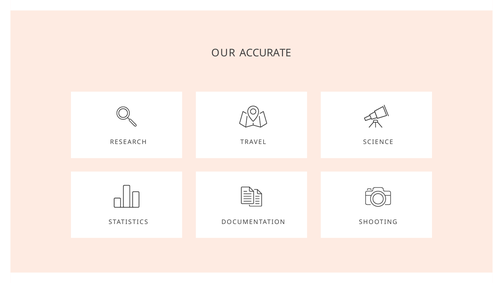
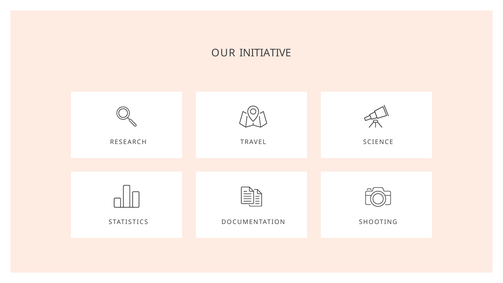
ACCURATE: ACCURATE -> INITIATIVE (265, 53)
